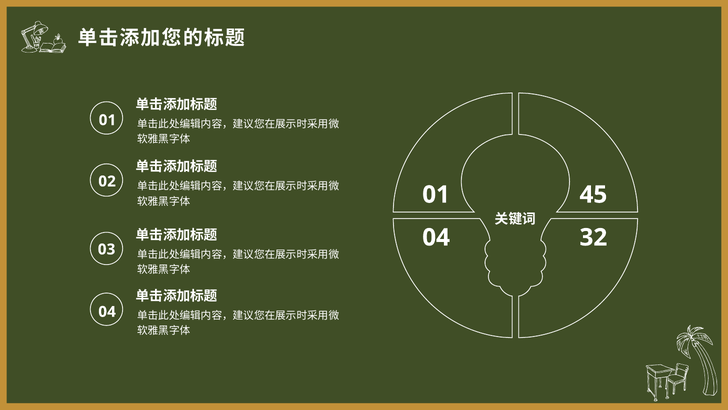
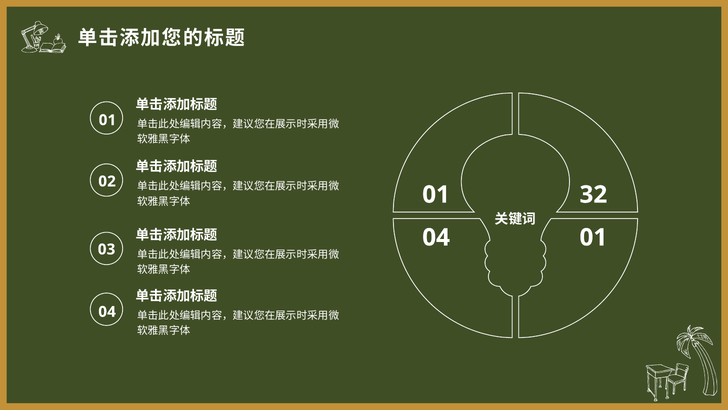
45: 45 -> 32 (593, 194)
04 32: 32 -> 01 (593, 237)
